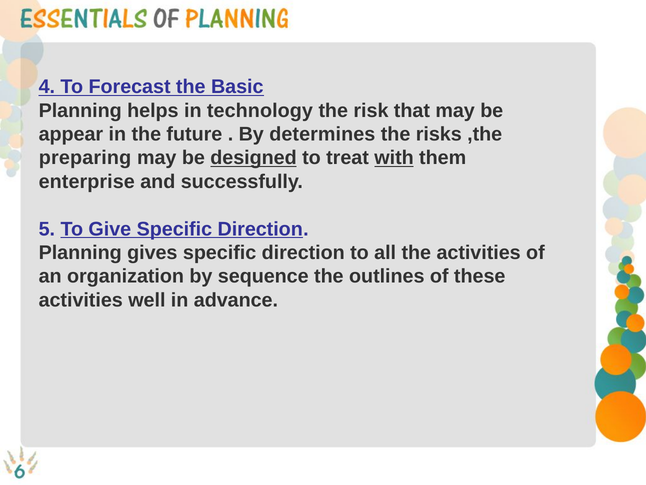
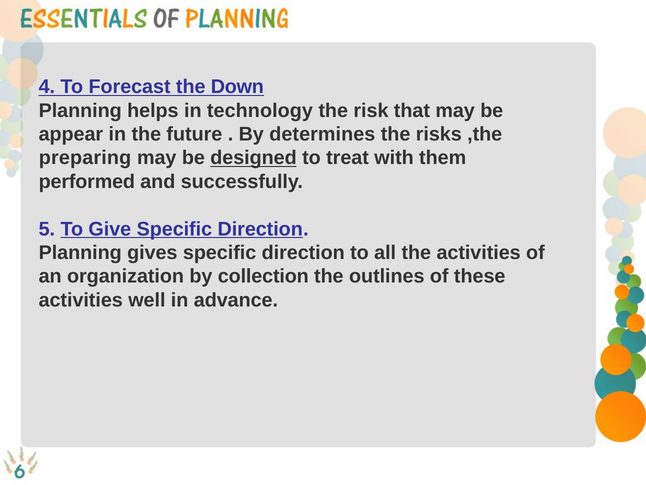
Basic: Basic -> Down (237, 87)
with underline: present -> none (394, 158)
enterprise: enterprise -> performed (87, 181)
sequence: sequence -> collection (263, 276)
